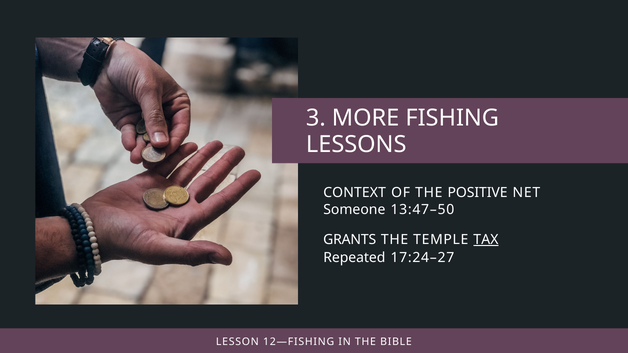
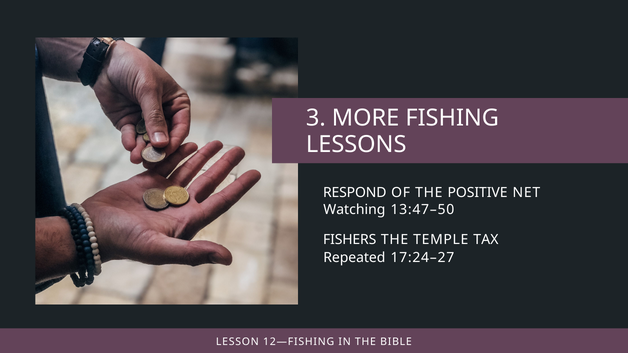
CONTEXT: CONTEXT -> RESPOND (355, 193)
Someone: Someone -> Watching (354, 210)
GRANTS: GRANTS -> FISHERS (350, 240)
TAX underline: present -> none (486, 240)
